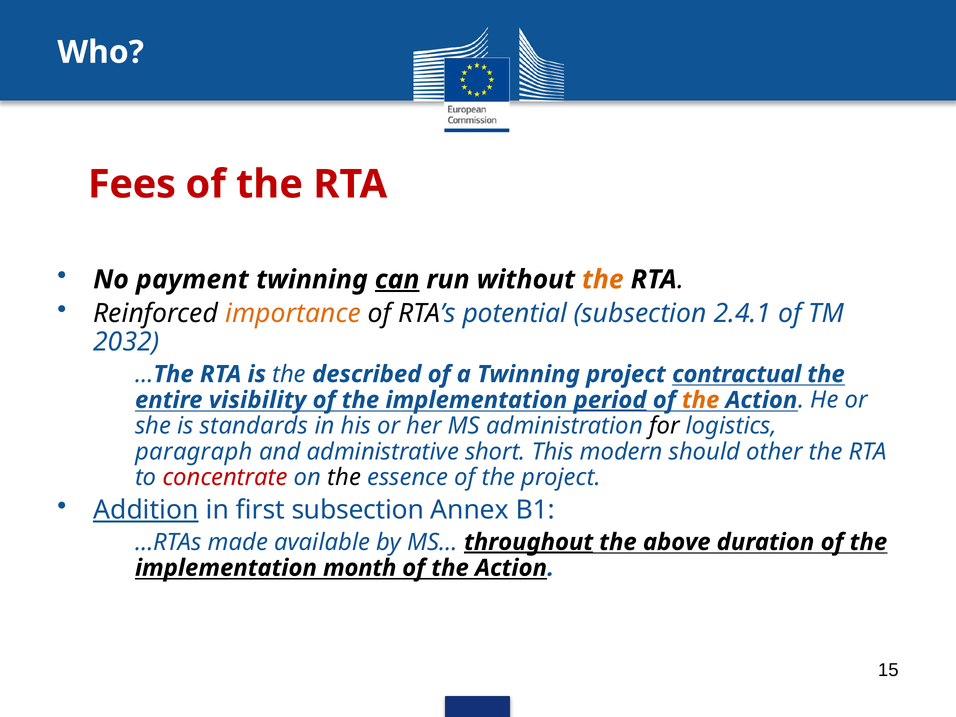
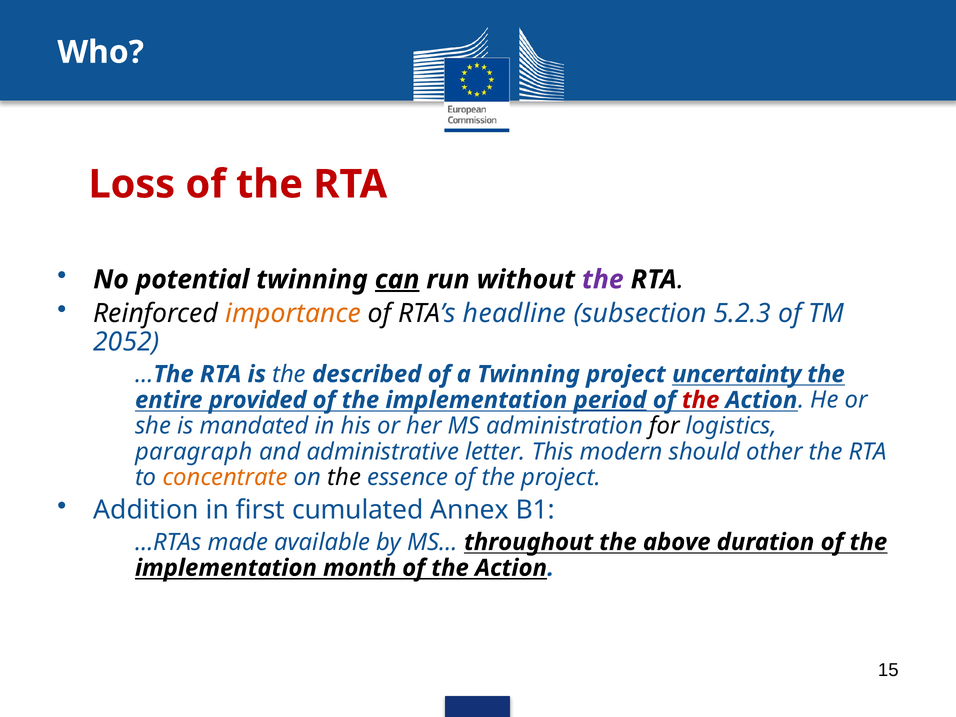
Fees: Fees -> Loss (132, 184)
payment: payment -> potential (193, 280)
the colour: orange -> purple (603, 280)
potential: potential -> headline (515, 314)
2.4.1: 2.4.1 -> 5.2.3 (742, 314)
2032: 2032 -> 2052 (126, 342)
contractual: contractual -> uncertainty (737, 374)
visibility: visibility -> provided (258, 400)
the colour: orange -> red (701, 400)
standards: standards -> mandated (254, 426)
short: short -> letter (495, 452)
concentrate colour: red -> orange (225, 478)
Addition underline: present -> none (146, 510)
first subsection: subsection -> cumulated (358, 510)
throughout underline: present -> none (529, 542)
